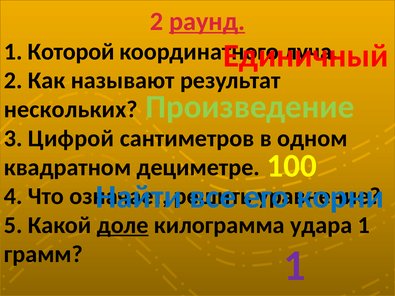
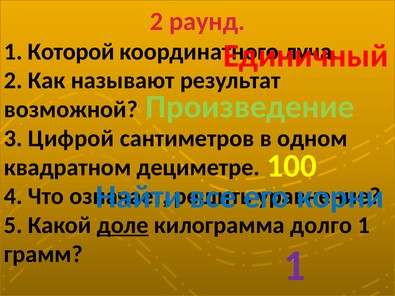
раунд underline: present -> none (207, 21)
нескольких: нескольких -> возможной (71, 110)
удара: удара -> долго (321, 225)
